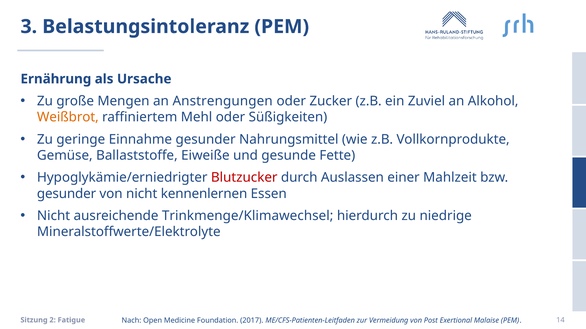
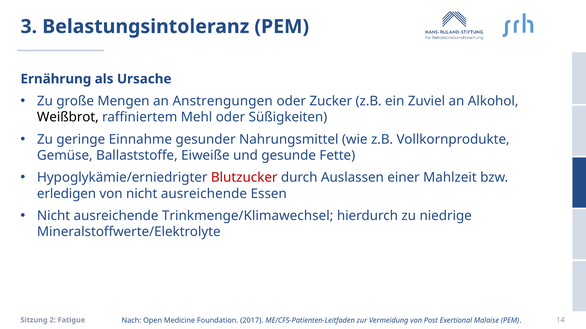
Weißbrot colour: orange -> black (68, 117)
gesunder: gesunder -> erledigen (67, 194)
von nicht kennenlernen: kennenlernen -> ausreichende (204, 194)
